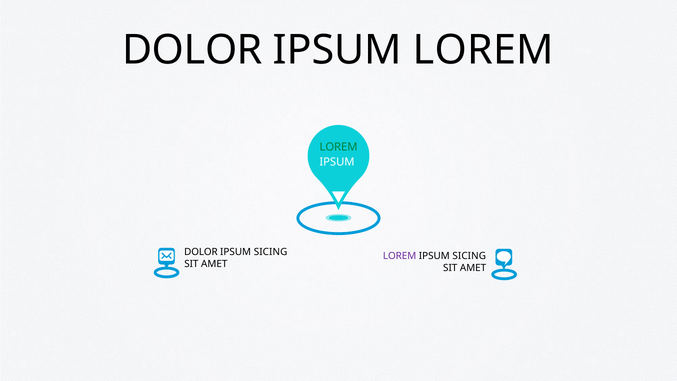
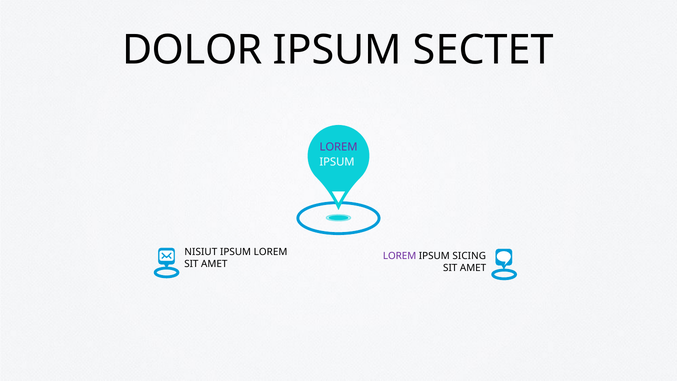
LOREM: LOREM -> SECTET (483, 50)
LOREM colour: green -> purple (339, 147)
DOLOR: DOLOR -> NISIUT (201, 252)
SICING: SICING -> LOREM (271, 252)
